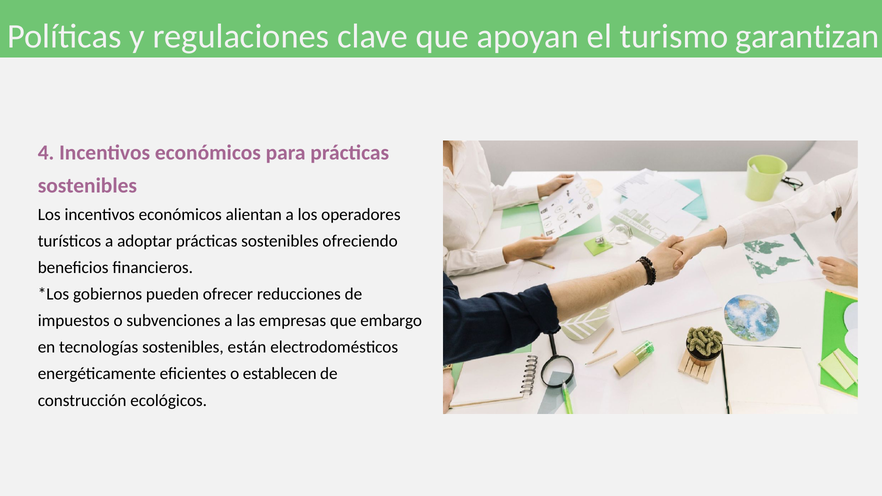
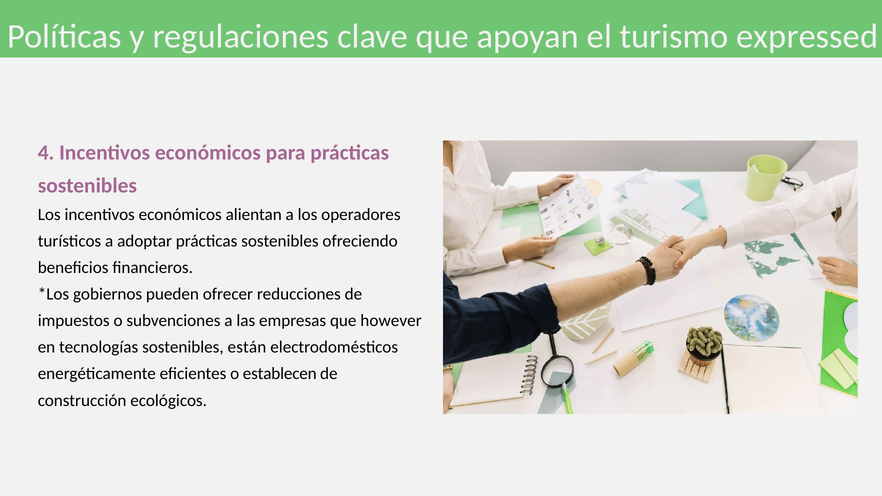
garantizan: garantizan -> expressed (807, 36)
embargo: embargo -> however (391, 321)
